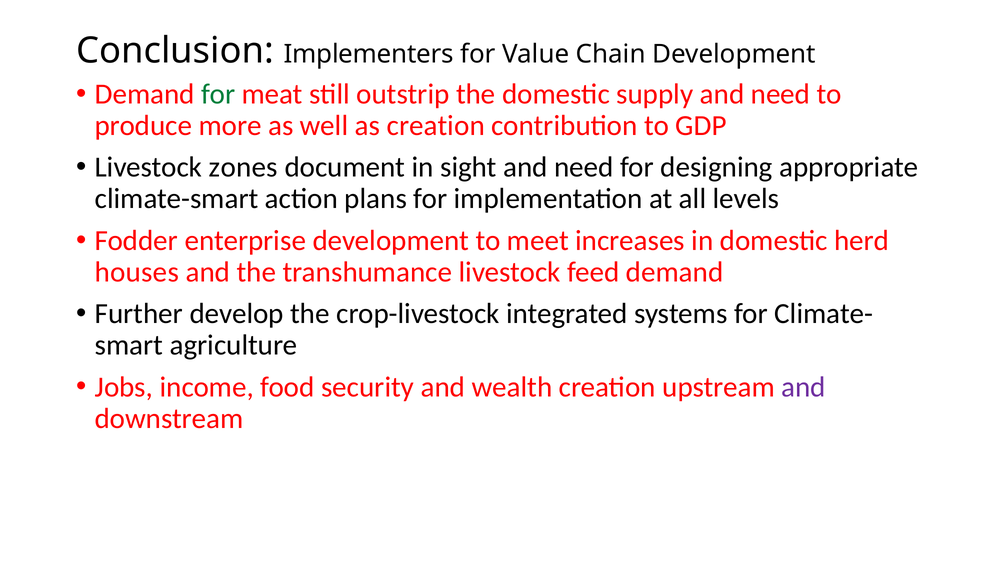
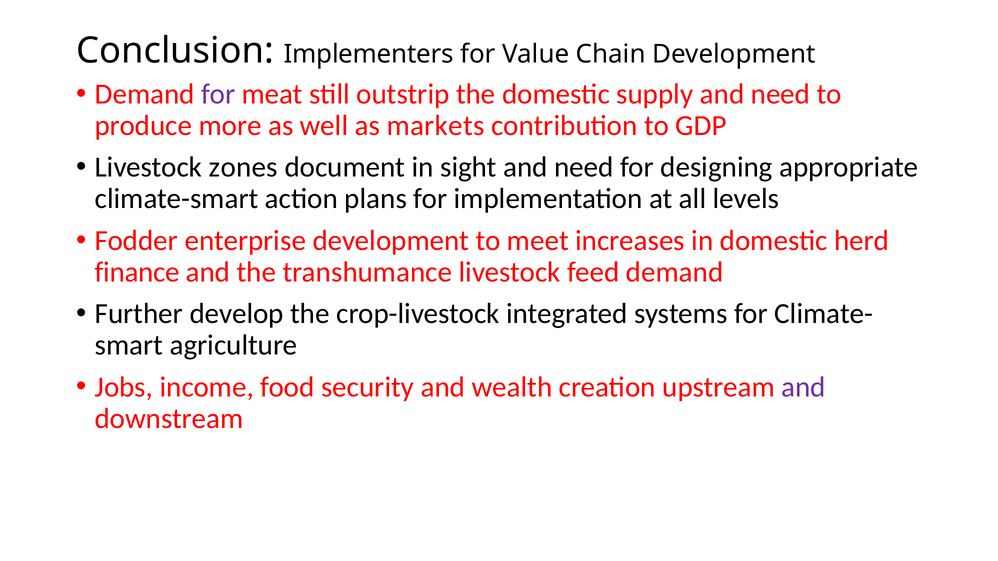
for colour: green -> purple (218, 94)
as creation: creation -> markets (436, 126)
houses: houses -> finance (137, 272)
